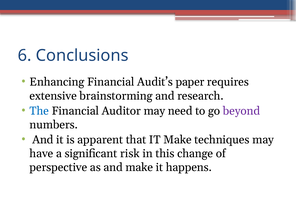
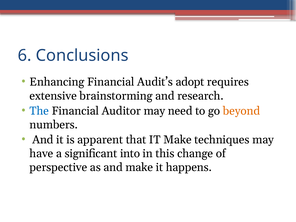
paper: paper -> adopt (190, 82)
beyond colour: purple -> orange (242, 111)
risk: risk -> into (130, 154)
